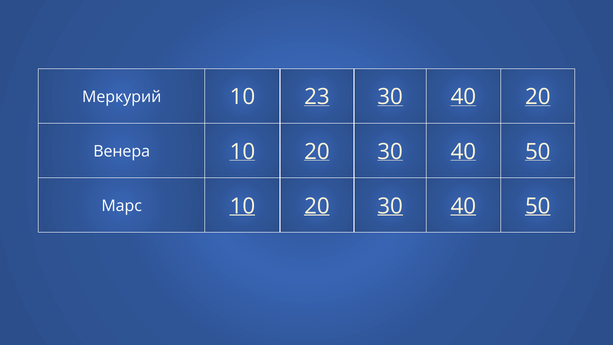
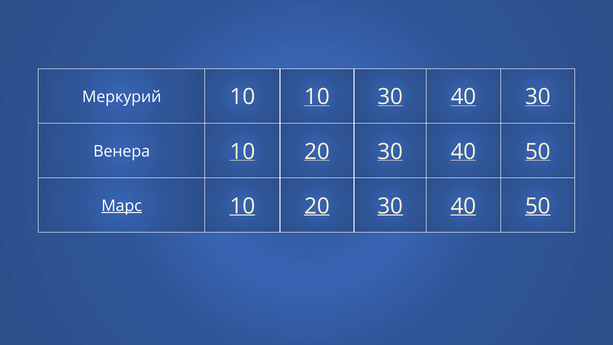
23: 23 -> 10 (317, 97)
40 20: 20 -> 30 (538, 97)
Марс underline: none -> present (122, 206)
